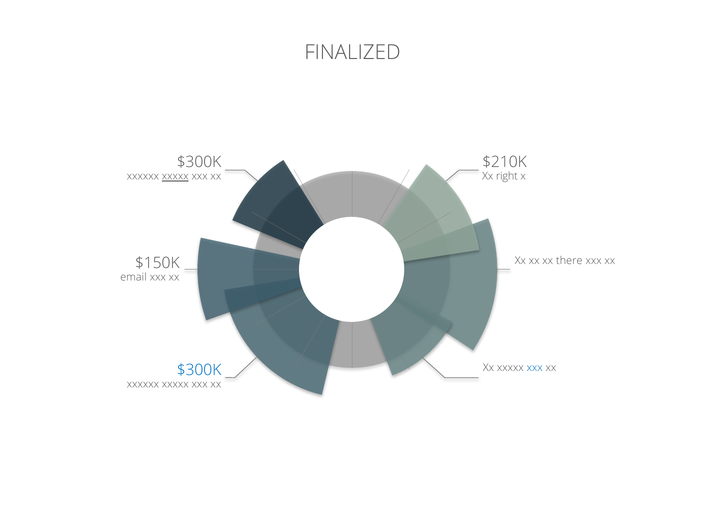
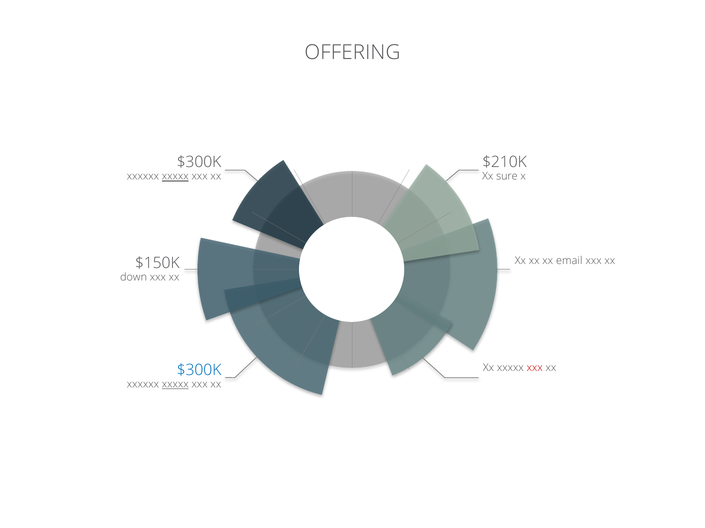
FINALIZED: FINALIZED -> OFFERING (352, 53)
right: right -> sure (507, 177)
there: there -> email (569, 261)
email: email -> down (134, 278)
xxx colour: blue -> red (535, 368)
xxxxx underline: none -> present (175, 385)
